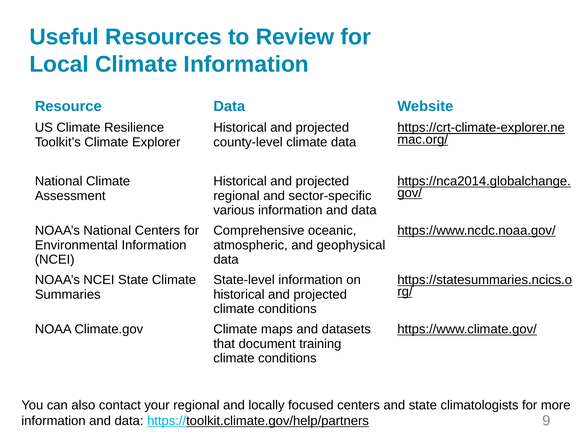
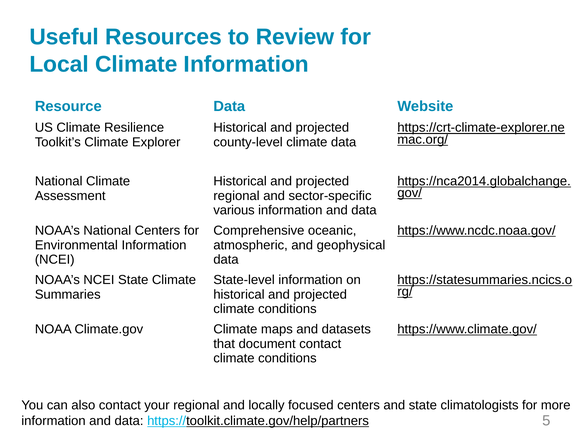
document training: training -> contact (320, 344)
9: 9 -> 5 (546, 421)
